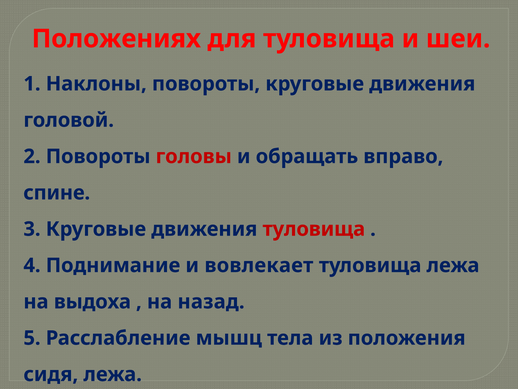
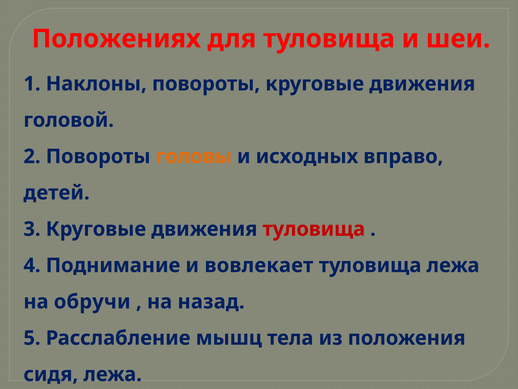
головы colour: red -> orange (194, 156)
обращать: обращать -> исходных (307, 156)
спине: спине -> детей (57, 193)
выдоха: выдоха -> обручи (92, 301)
